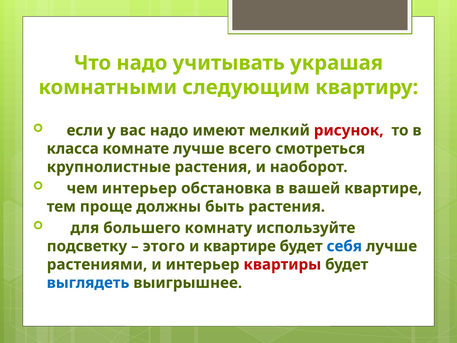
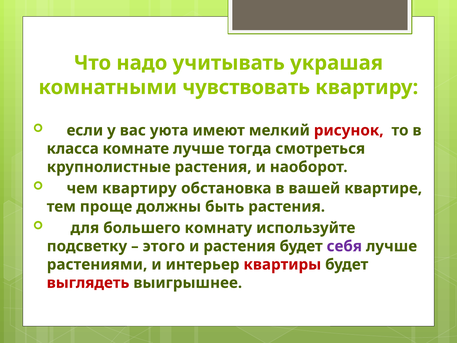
следующим: следующим -> чувствовать (246, 87)
вас надо: надо -> уюта (169, 130)
всего: всего -> тогда (250, 149)
чем интерьер: интерьер -> квартиру (139, 188)
и квартире: квартире -> растения (239, 246)
себя colour: blue -> purple (344, 246)
выглядеть colour: blue -> red (88, 283)
